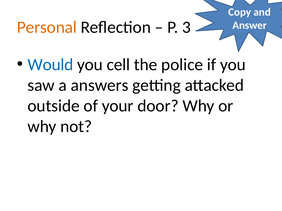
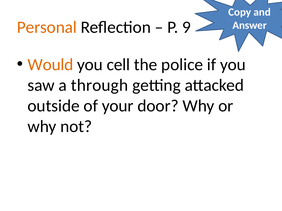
3: 3 -> 9 (187, 27)
Would colour: blue -> orange (50, 65)
answers: answers -> through (100, 85)
